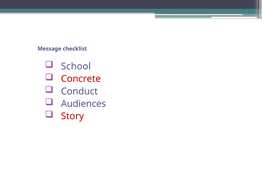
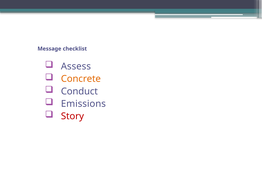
School: School -> Assess (76, 67)
Concrete colour: red -> orange (81, 79)
Audiences: Audiences -> Emissions (83, 104)
